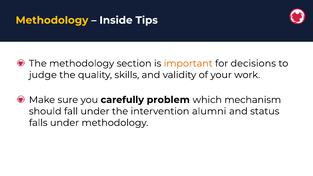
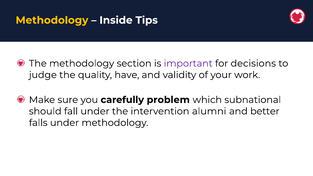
important colour: orange -> purple (188, 63)
skills: skills -> have (127, 75)
mechanism: mechanism -> subnational (253, 100)
status: status -> better (265, 111)
